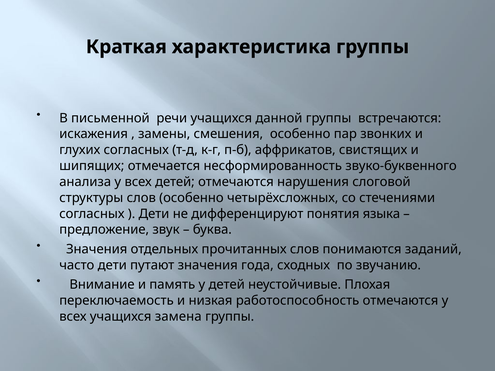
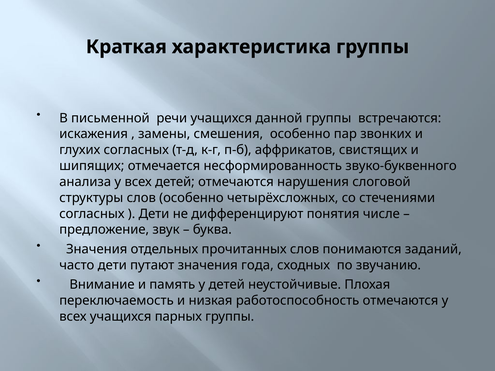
языка: языка -> числе (381, 214)
замена: замена -> парных (178, 317)
